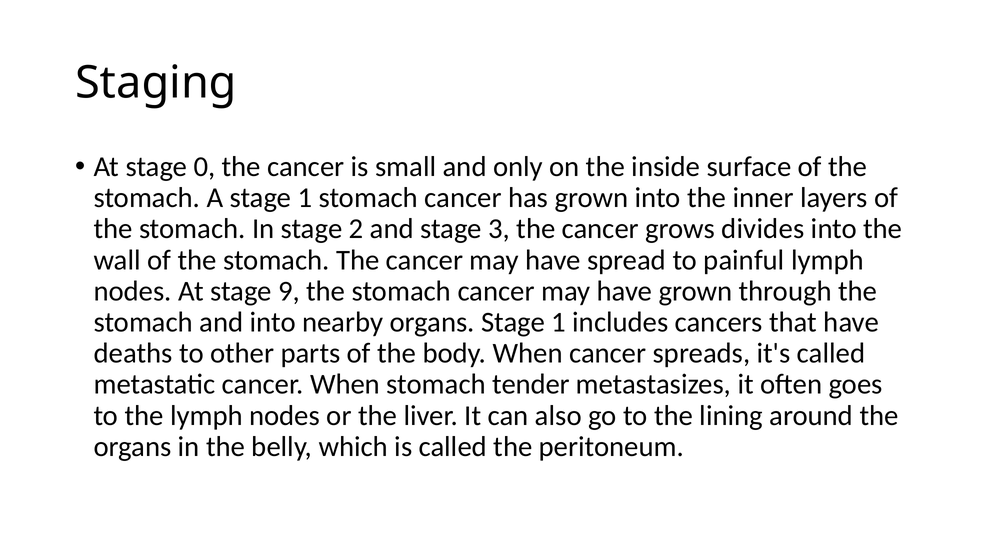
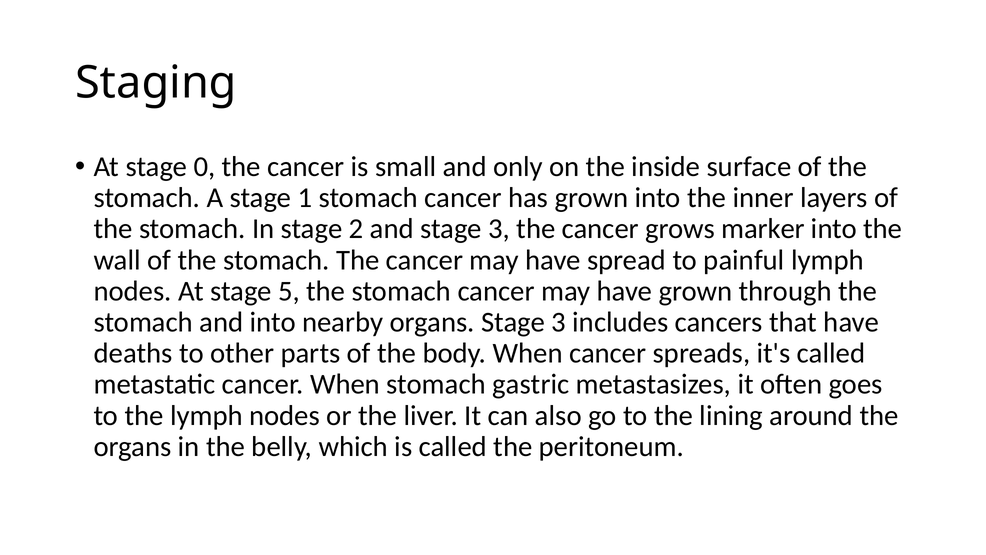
divides: divides -> marker (763, 229)
9: 9 -> 5 (289, 291)
organs Stage 1: 1 -> 3 (559, 322)
tender: tender -> gastric (531, 384)
